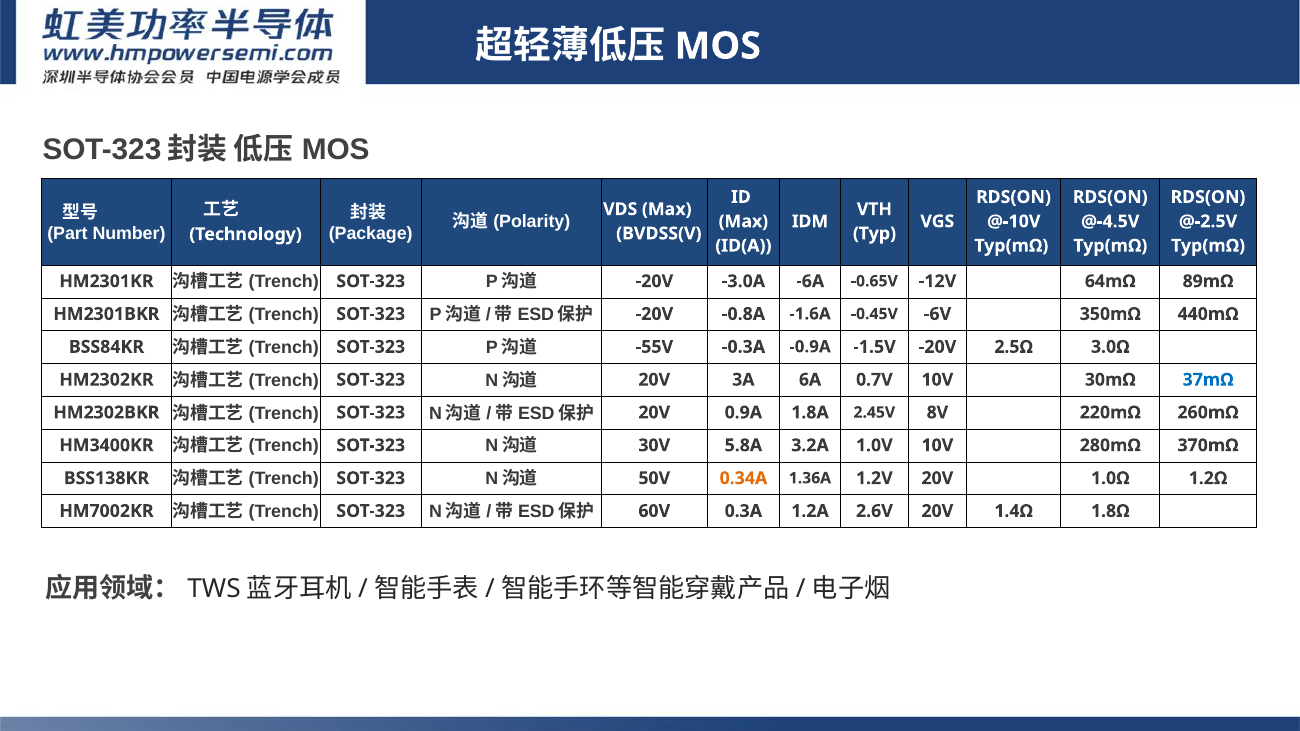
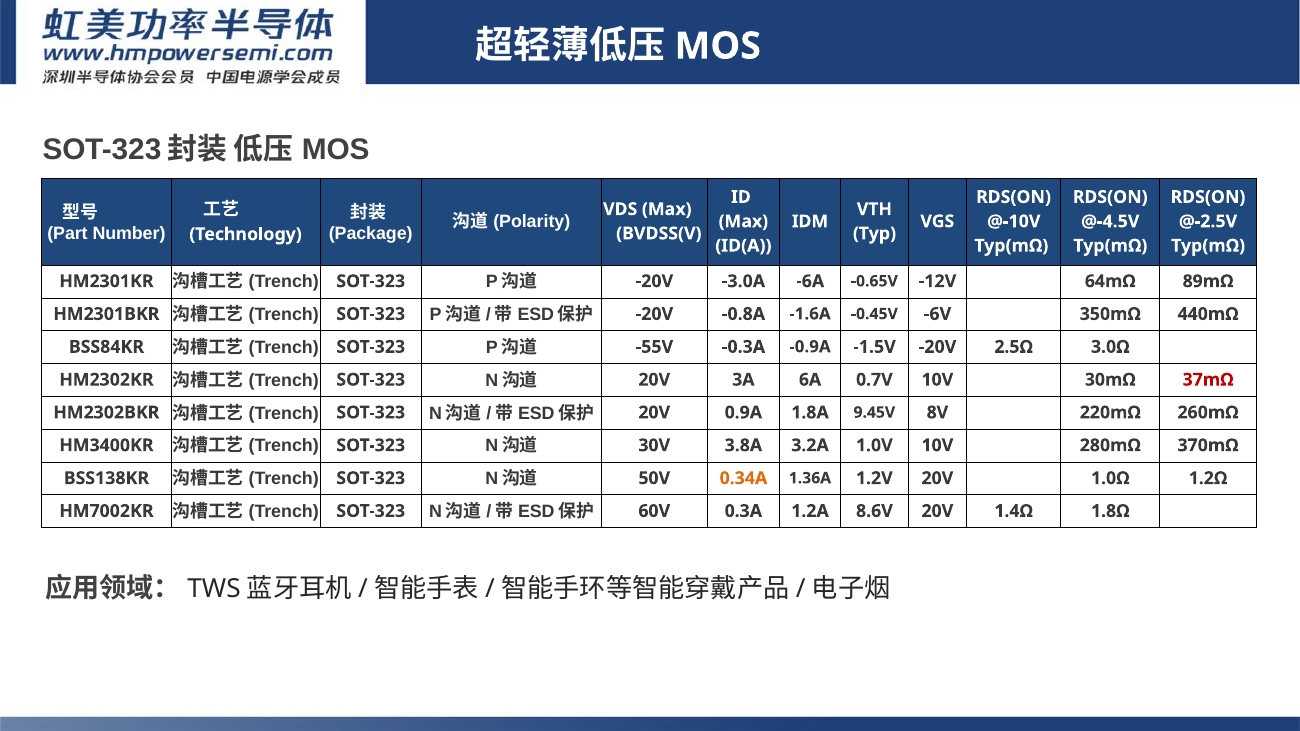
37mΩ colour: blue -> red (1208, 380)
2.45V: 2.45V -> 9.45V (874, 413)
5.8A: 5.8A -> 3.8A (743, 446)
2.6V: 2.6V -> 8.6V (874, 511)
